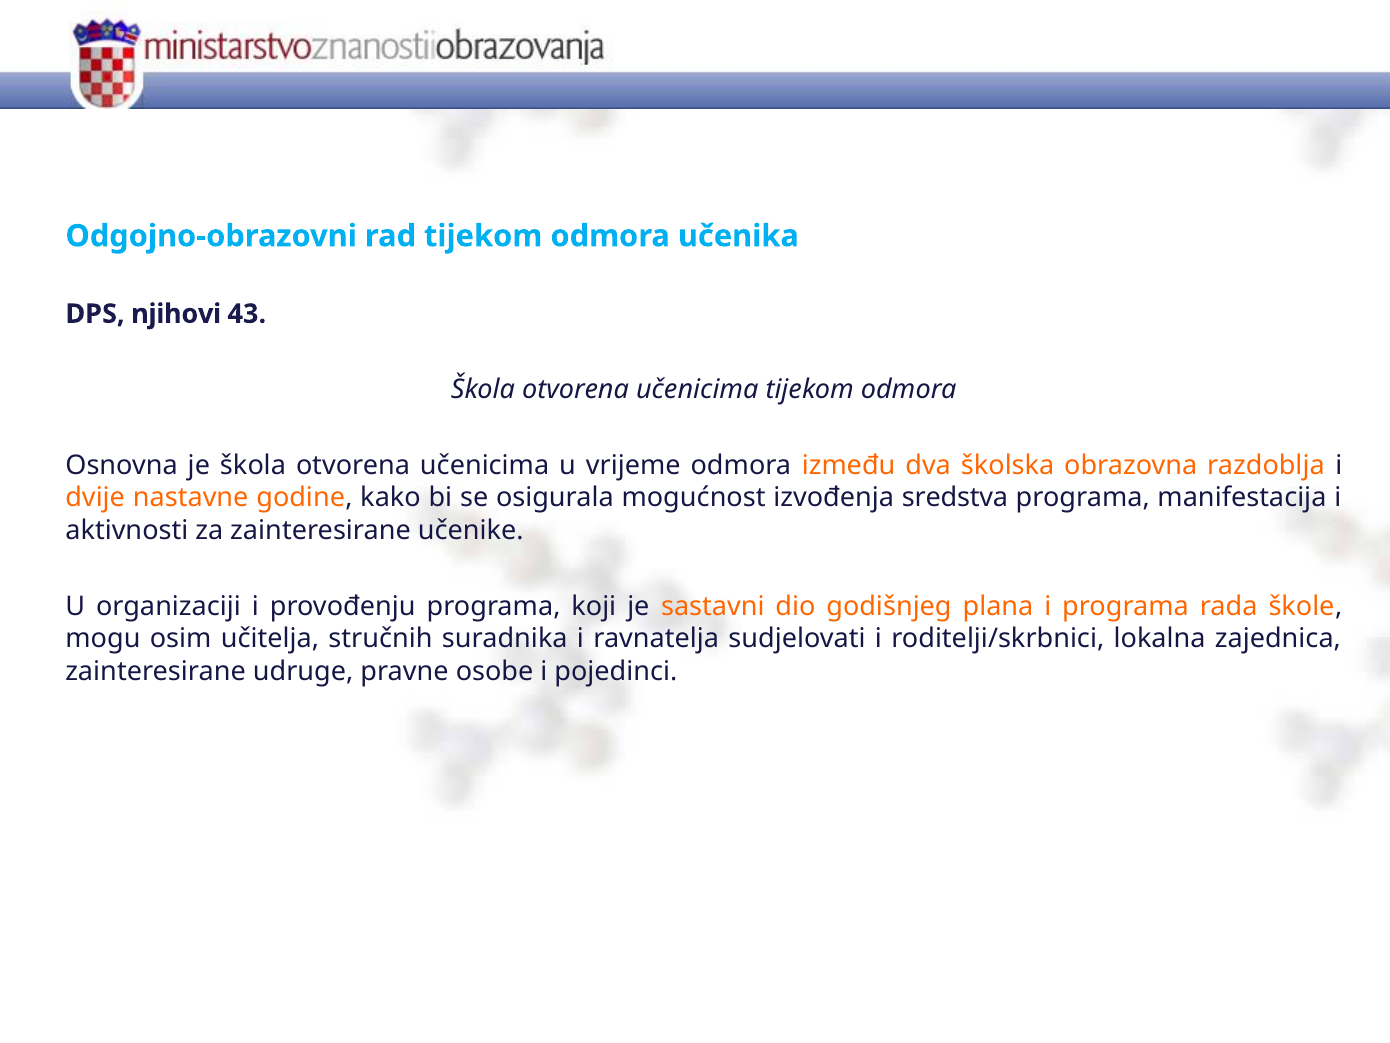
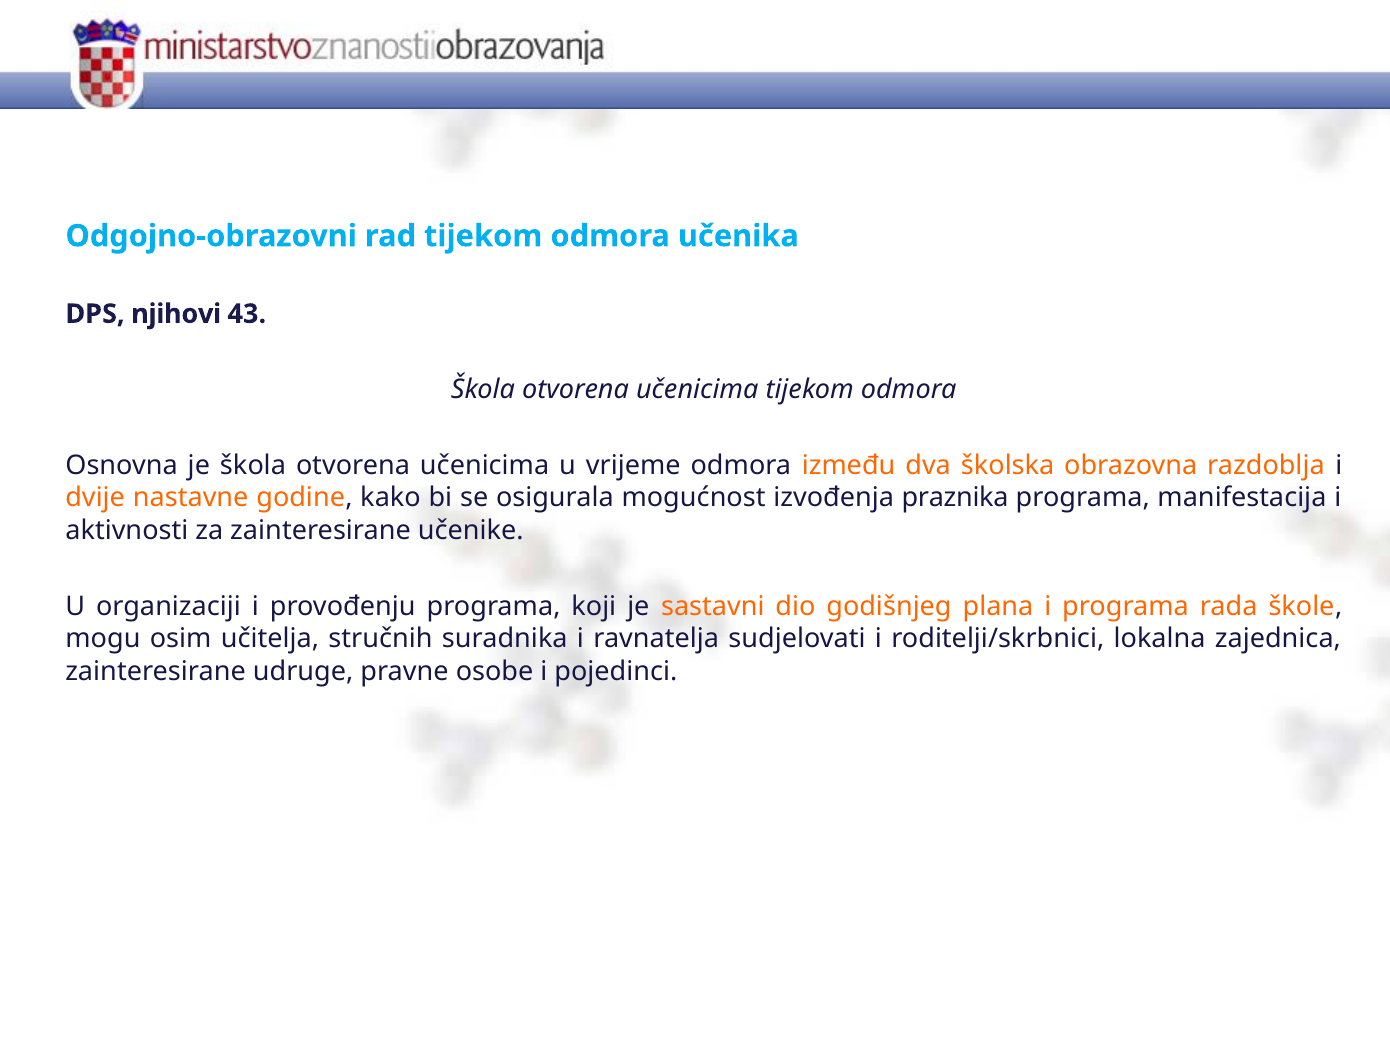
sredstva: sredstva -> praznika (955, 498)
